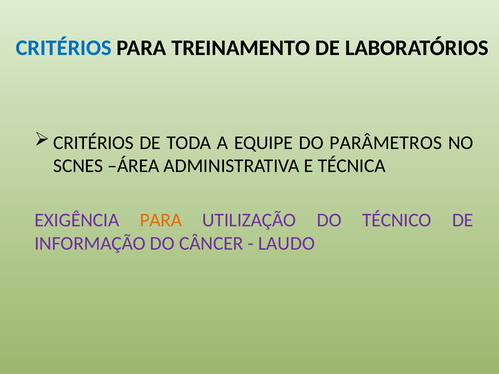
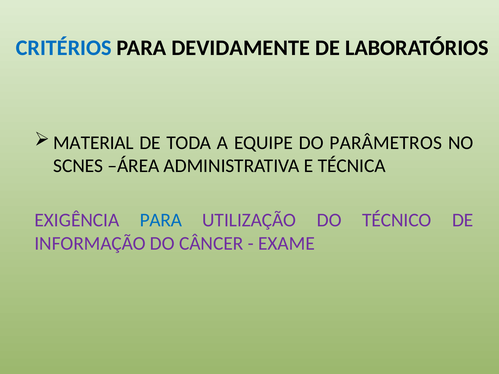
TREINAMENTO: TREINAMENTO -> DEVIDAMENTE (241, 48)
CRITÉRIOS: CRITÉRIOS -> MATERIAL (93, 143)
PARA colour: orange -> blue (161, 220)
LAUDO: LAUDO -> EXAME (287, 243)
